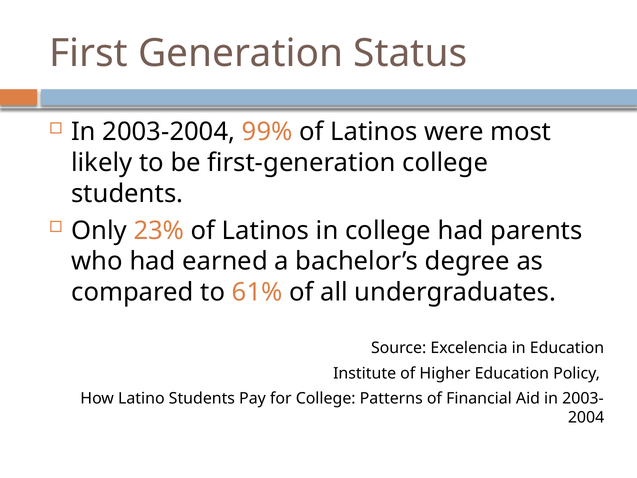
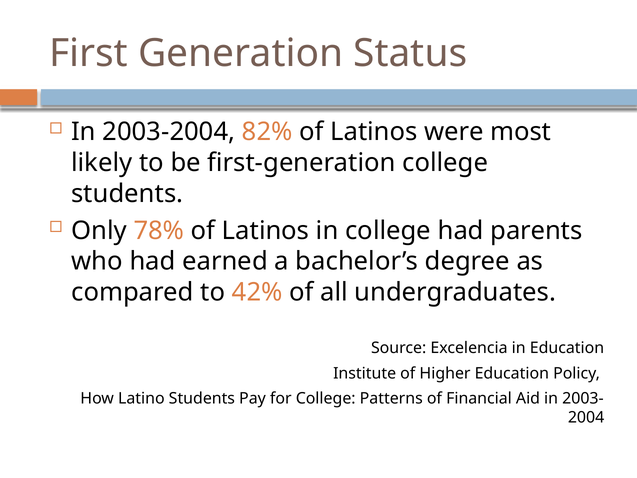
99%: 99% -> 82% (267, 132)
23%: 23% -> 78% (159, 230)
61%: 61% -> 42% (257, 292)
